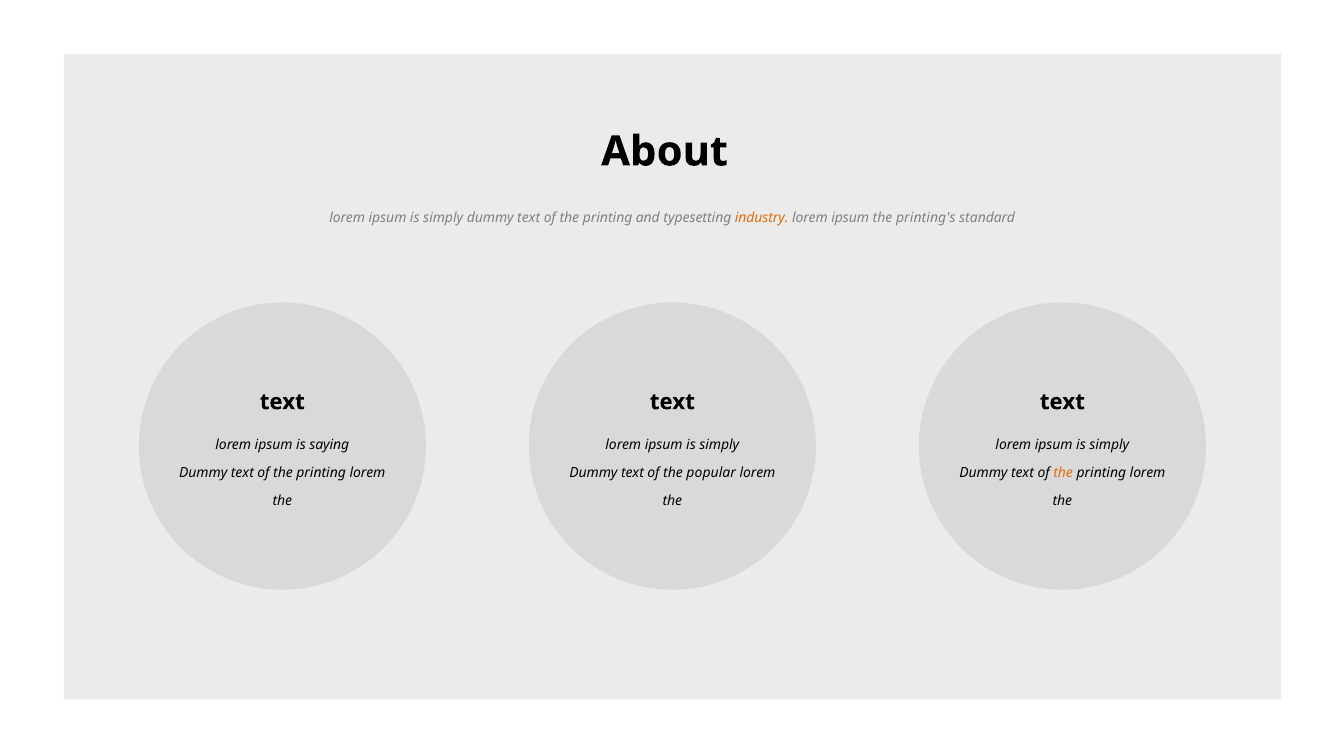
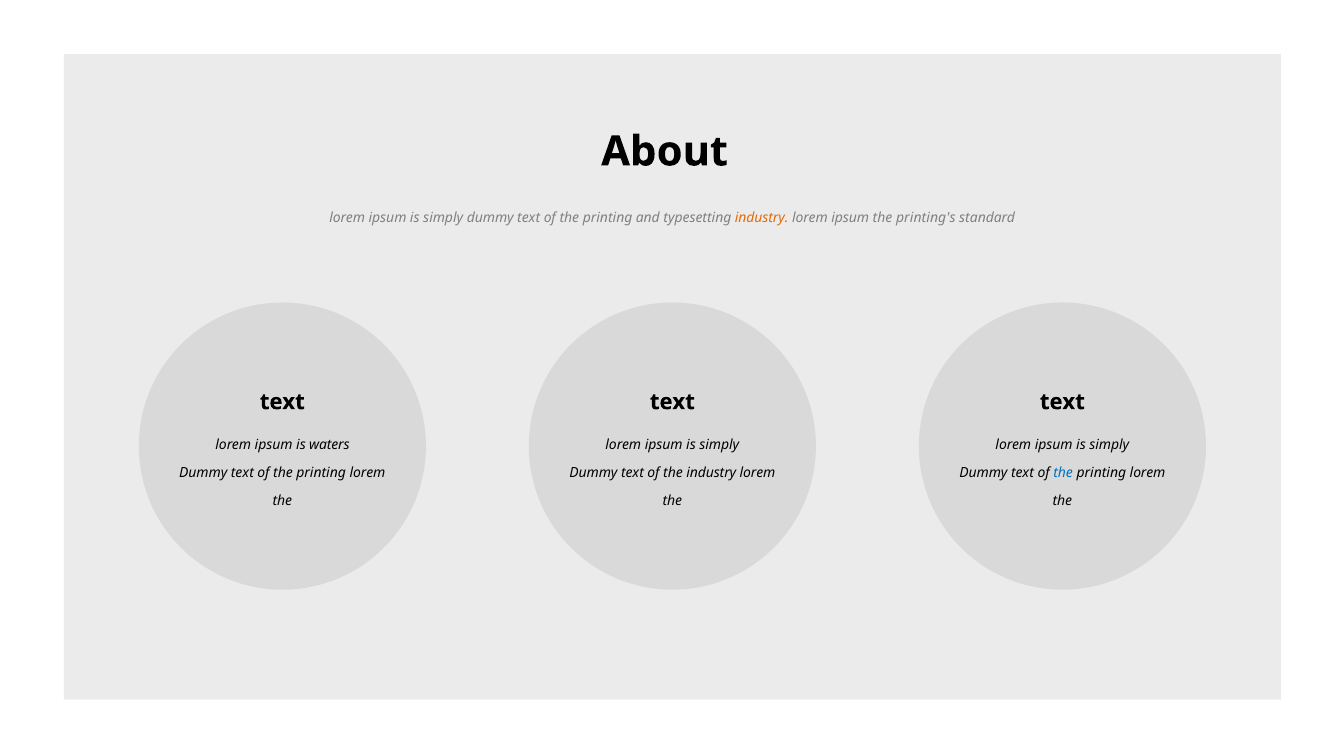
saying: saying -> waters (329, 444)
the popular: popular -> industry (711, 472)
the colour: orange -> blue (1063, 472)
